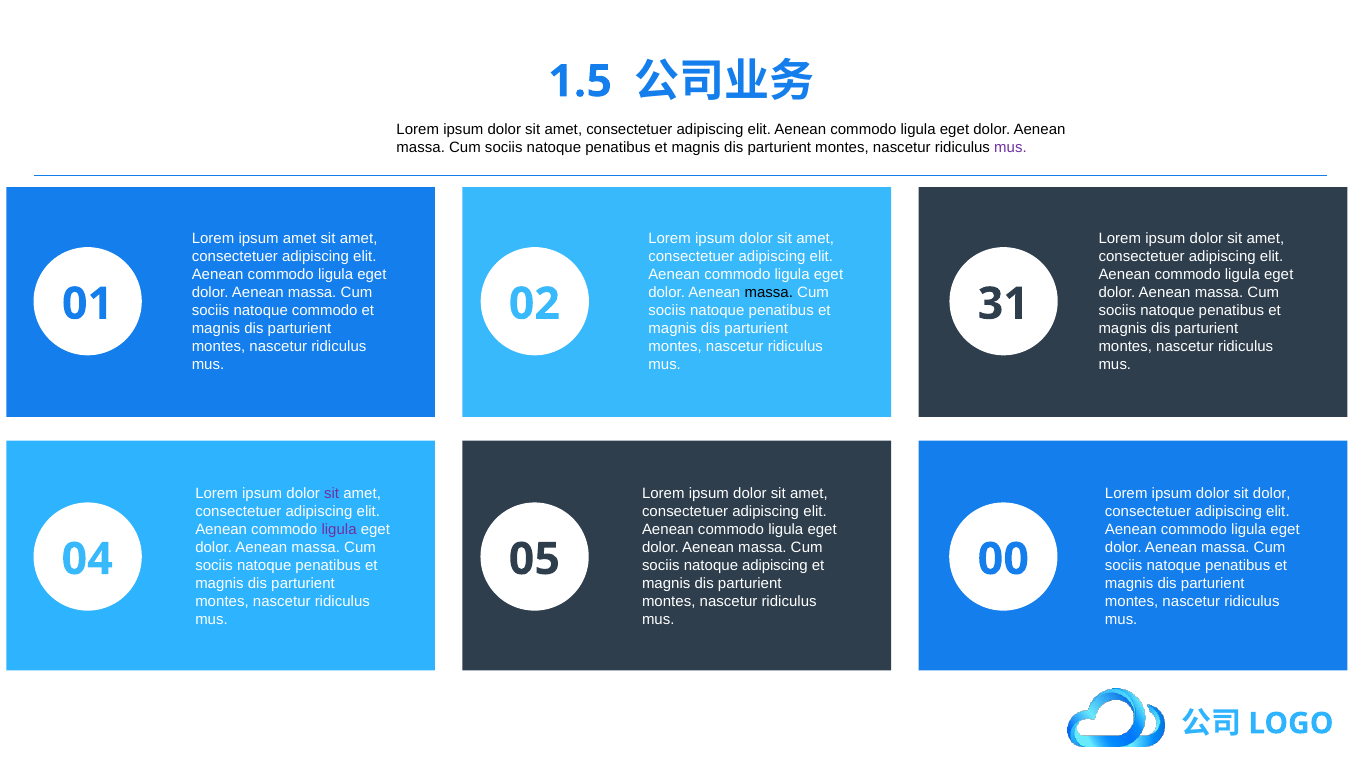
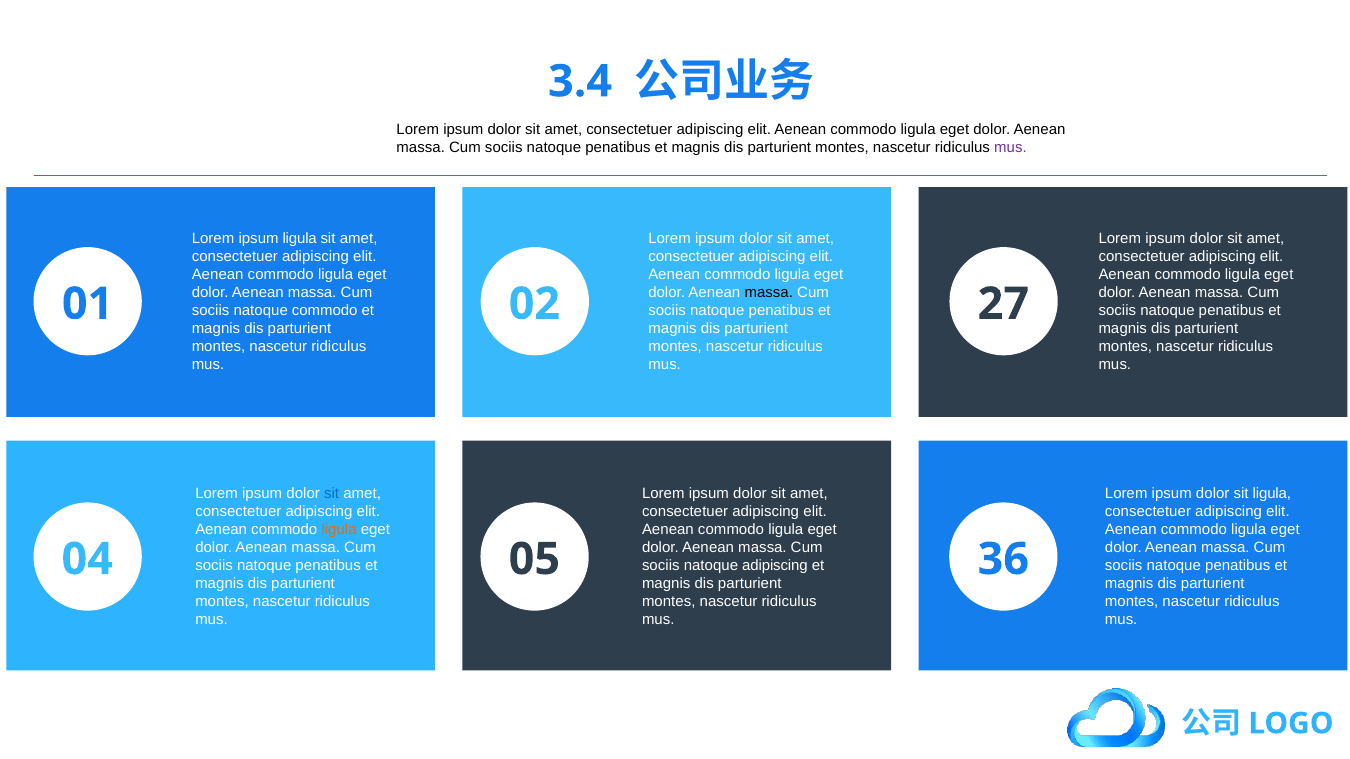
1.5: 1.5 -> 3.4 (580, 82)
ipsum amet: amet -> ligula (300, 239)
31: 31 -> 27 (1003, 304)
sit colour: purple -> blue (332, 494)
sit dolor: dolor -> ligula (1272, 494)
ligula colour: purple -> orange (339, 530)
00: 00 -> 36 (1003, 560)
